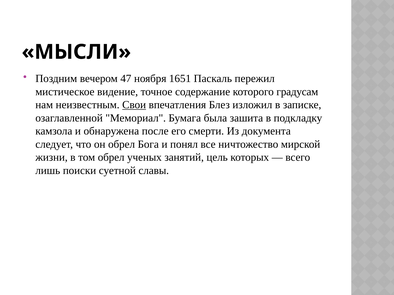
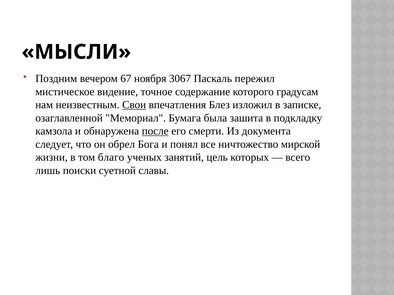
47: 47 -> 67 (126, 79)
1651: 1651 -> 3067 (180, 79)
после underline: none -> present (155, 131)
том обрел: обрел -> благо (111, 158)
